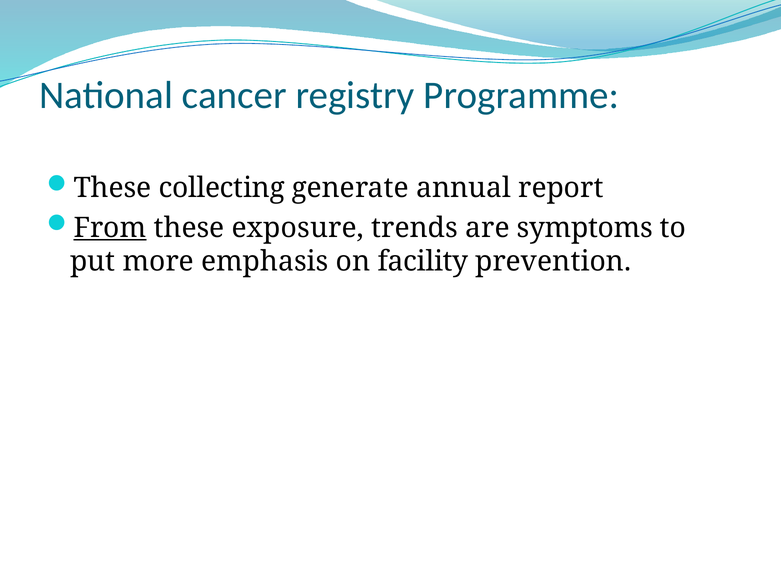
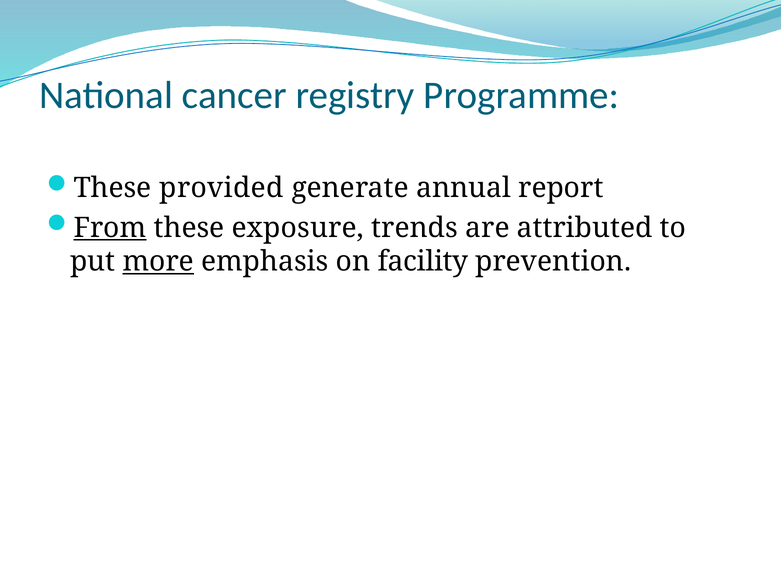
collecting: collecting -> provided (221, 188)
symptoms: symptoms -> attributed (585, 228)
more underline: none -> present (158, 262)
